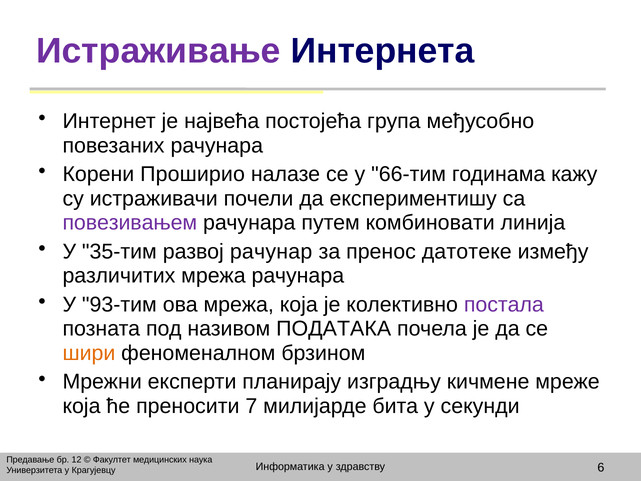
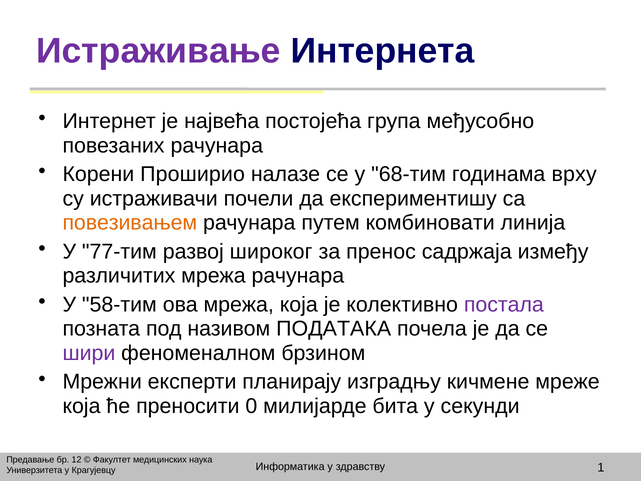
66-тим: 66-тим -> 68-тим (409, 174)
кажу: кажу -> врху (574, 174)
повезивањем colour: purple -> orange (130, 223)
35-тим: 35-тим -> 77-тим (119, 251)
рачунар: рачунар -> широког (271, 251)
датотеке: датотеке -> садржаја (467, 251)
93-тим: 93-тим -> 58-тим (119, 304)
шири colour: orange -> purple (89, 353)
7: 7 -> 0 (251, 406)
6: 6 -> 1 (601, 468)
